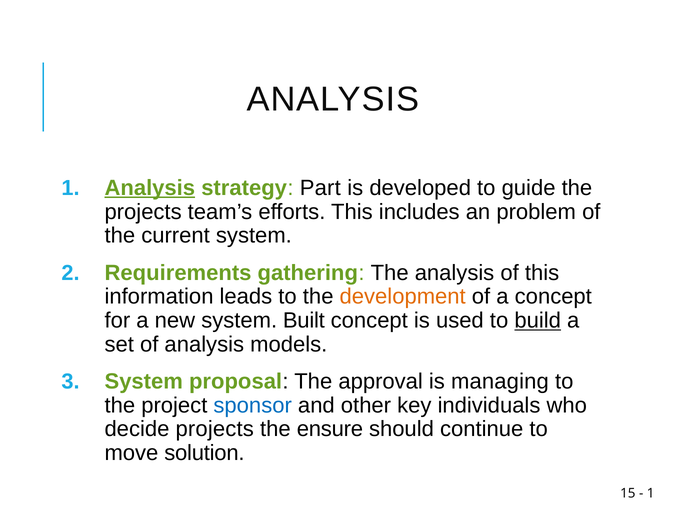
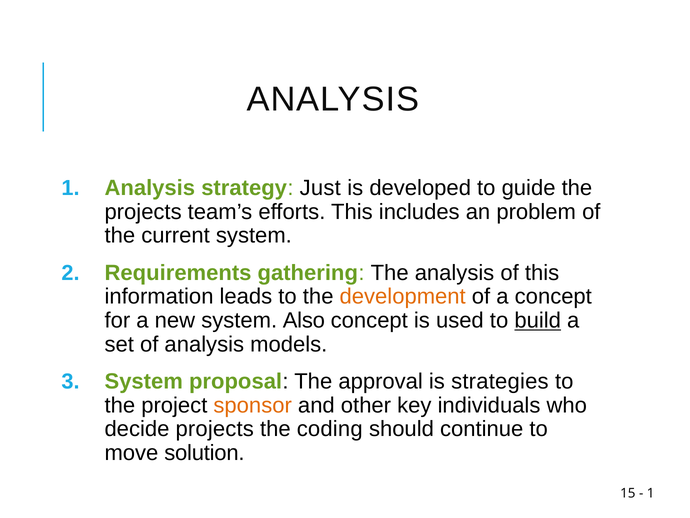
Analysis underline: present -> none (150, 188)
Part: Part -> Just (320, 188)
Built: Built -> Also (304, 320)
managing: managing -> strategies (500, 381)
sponsor colour: blue -> orange (253, 405)
ensure: ensure -> coding (330, 429)
